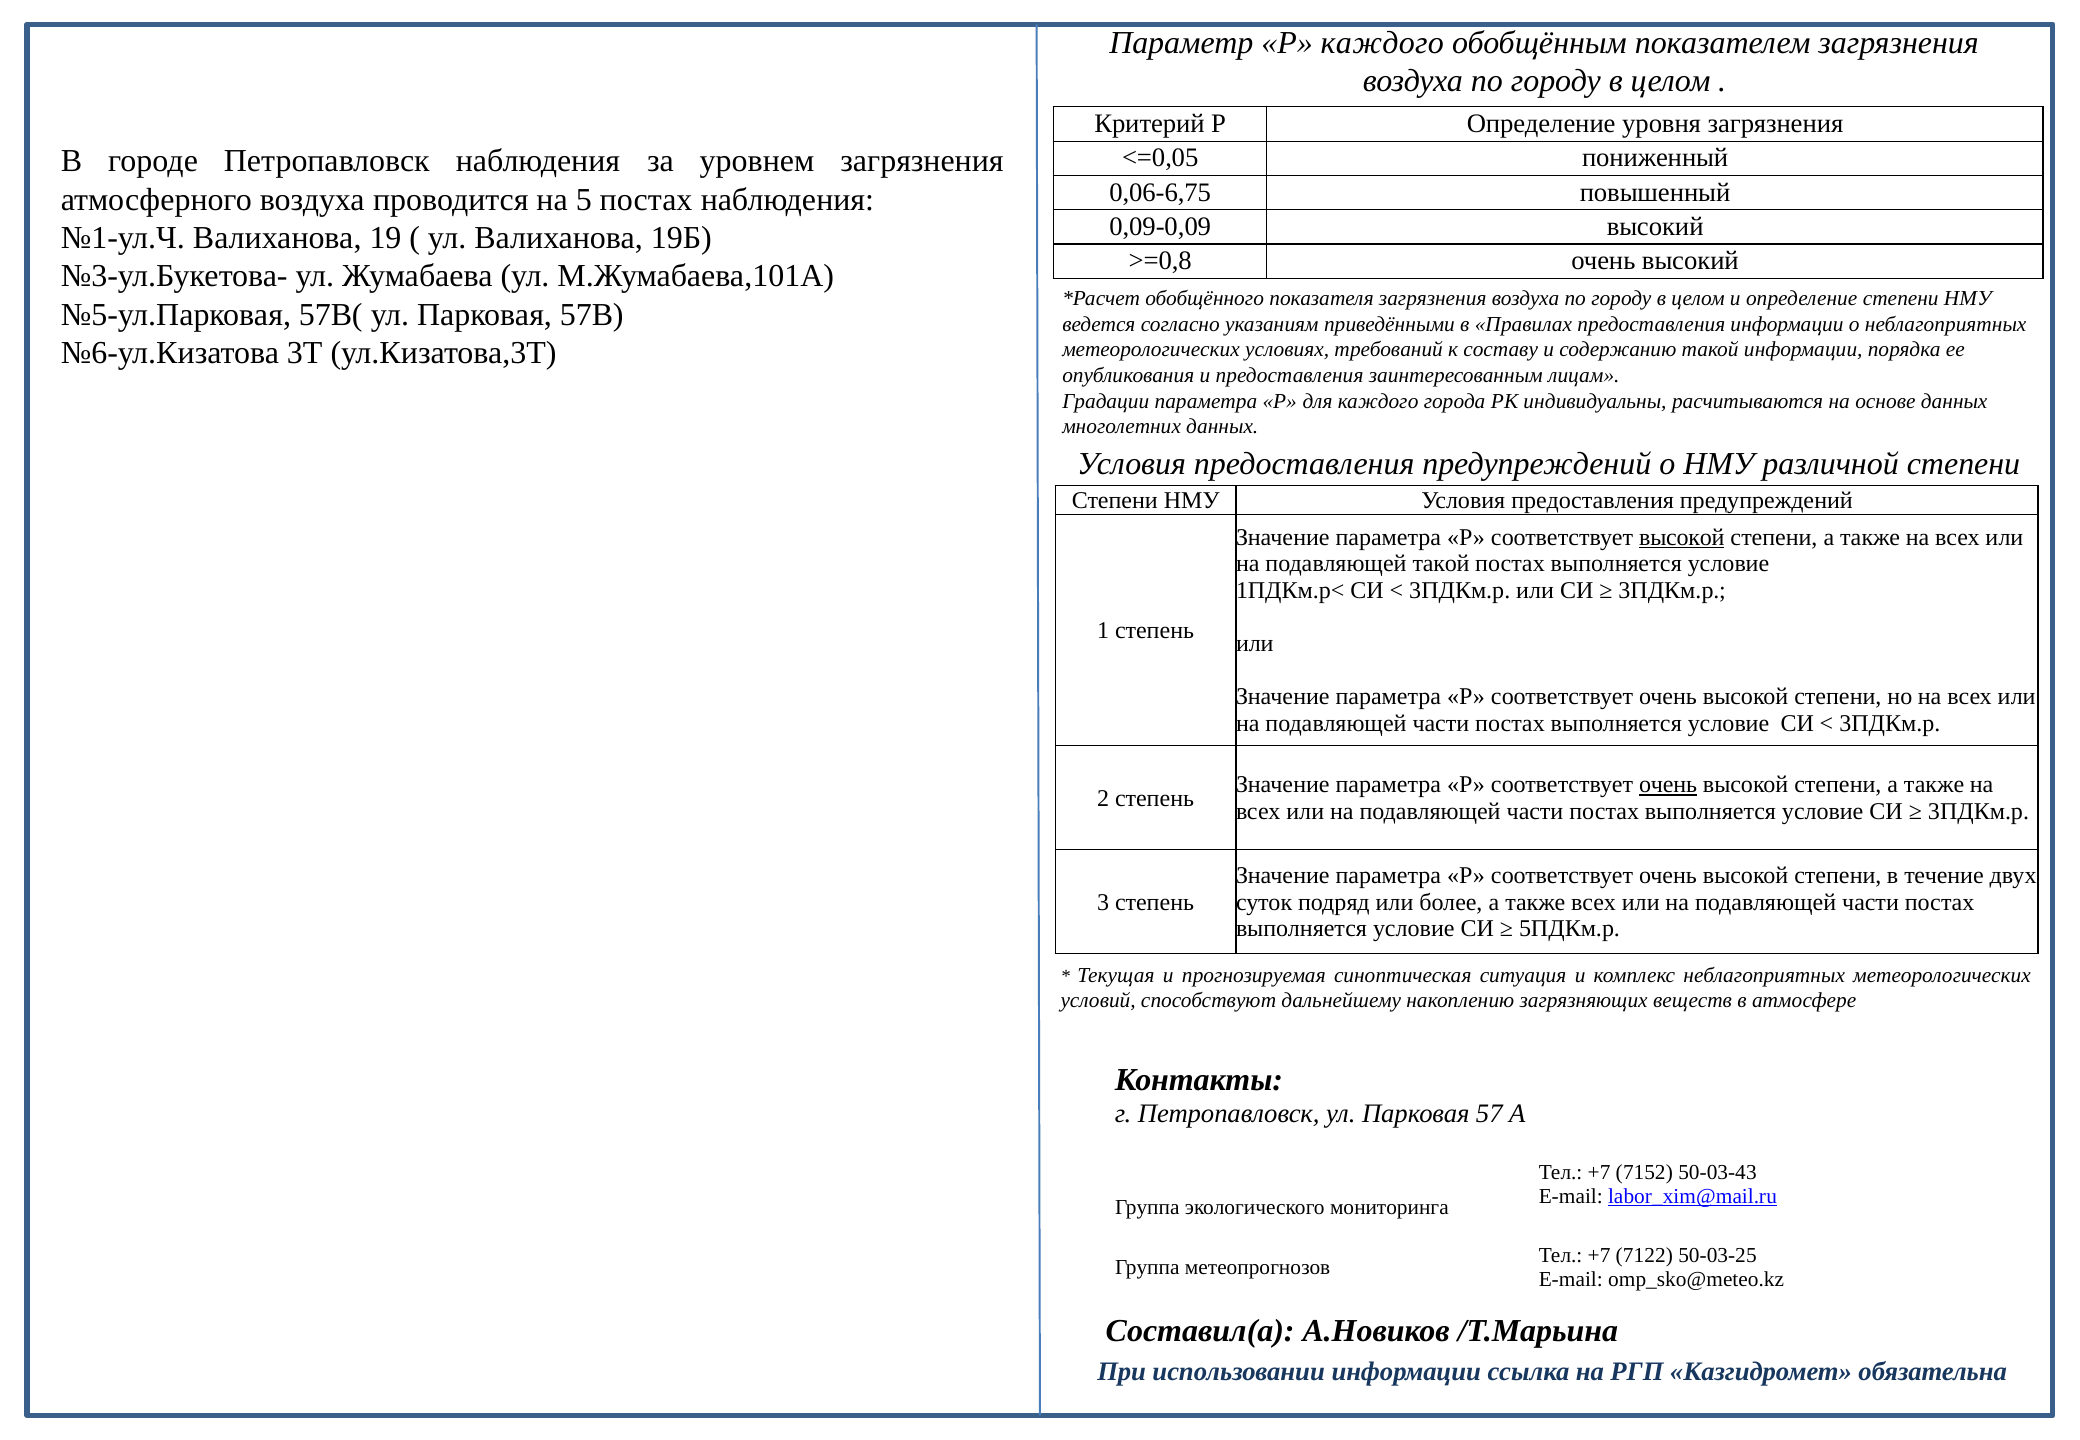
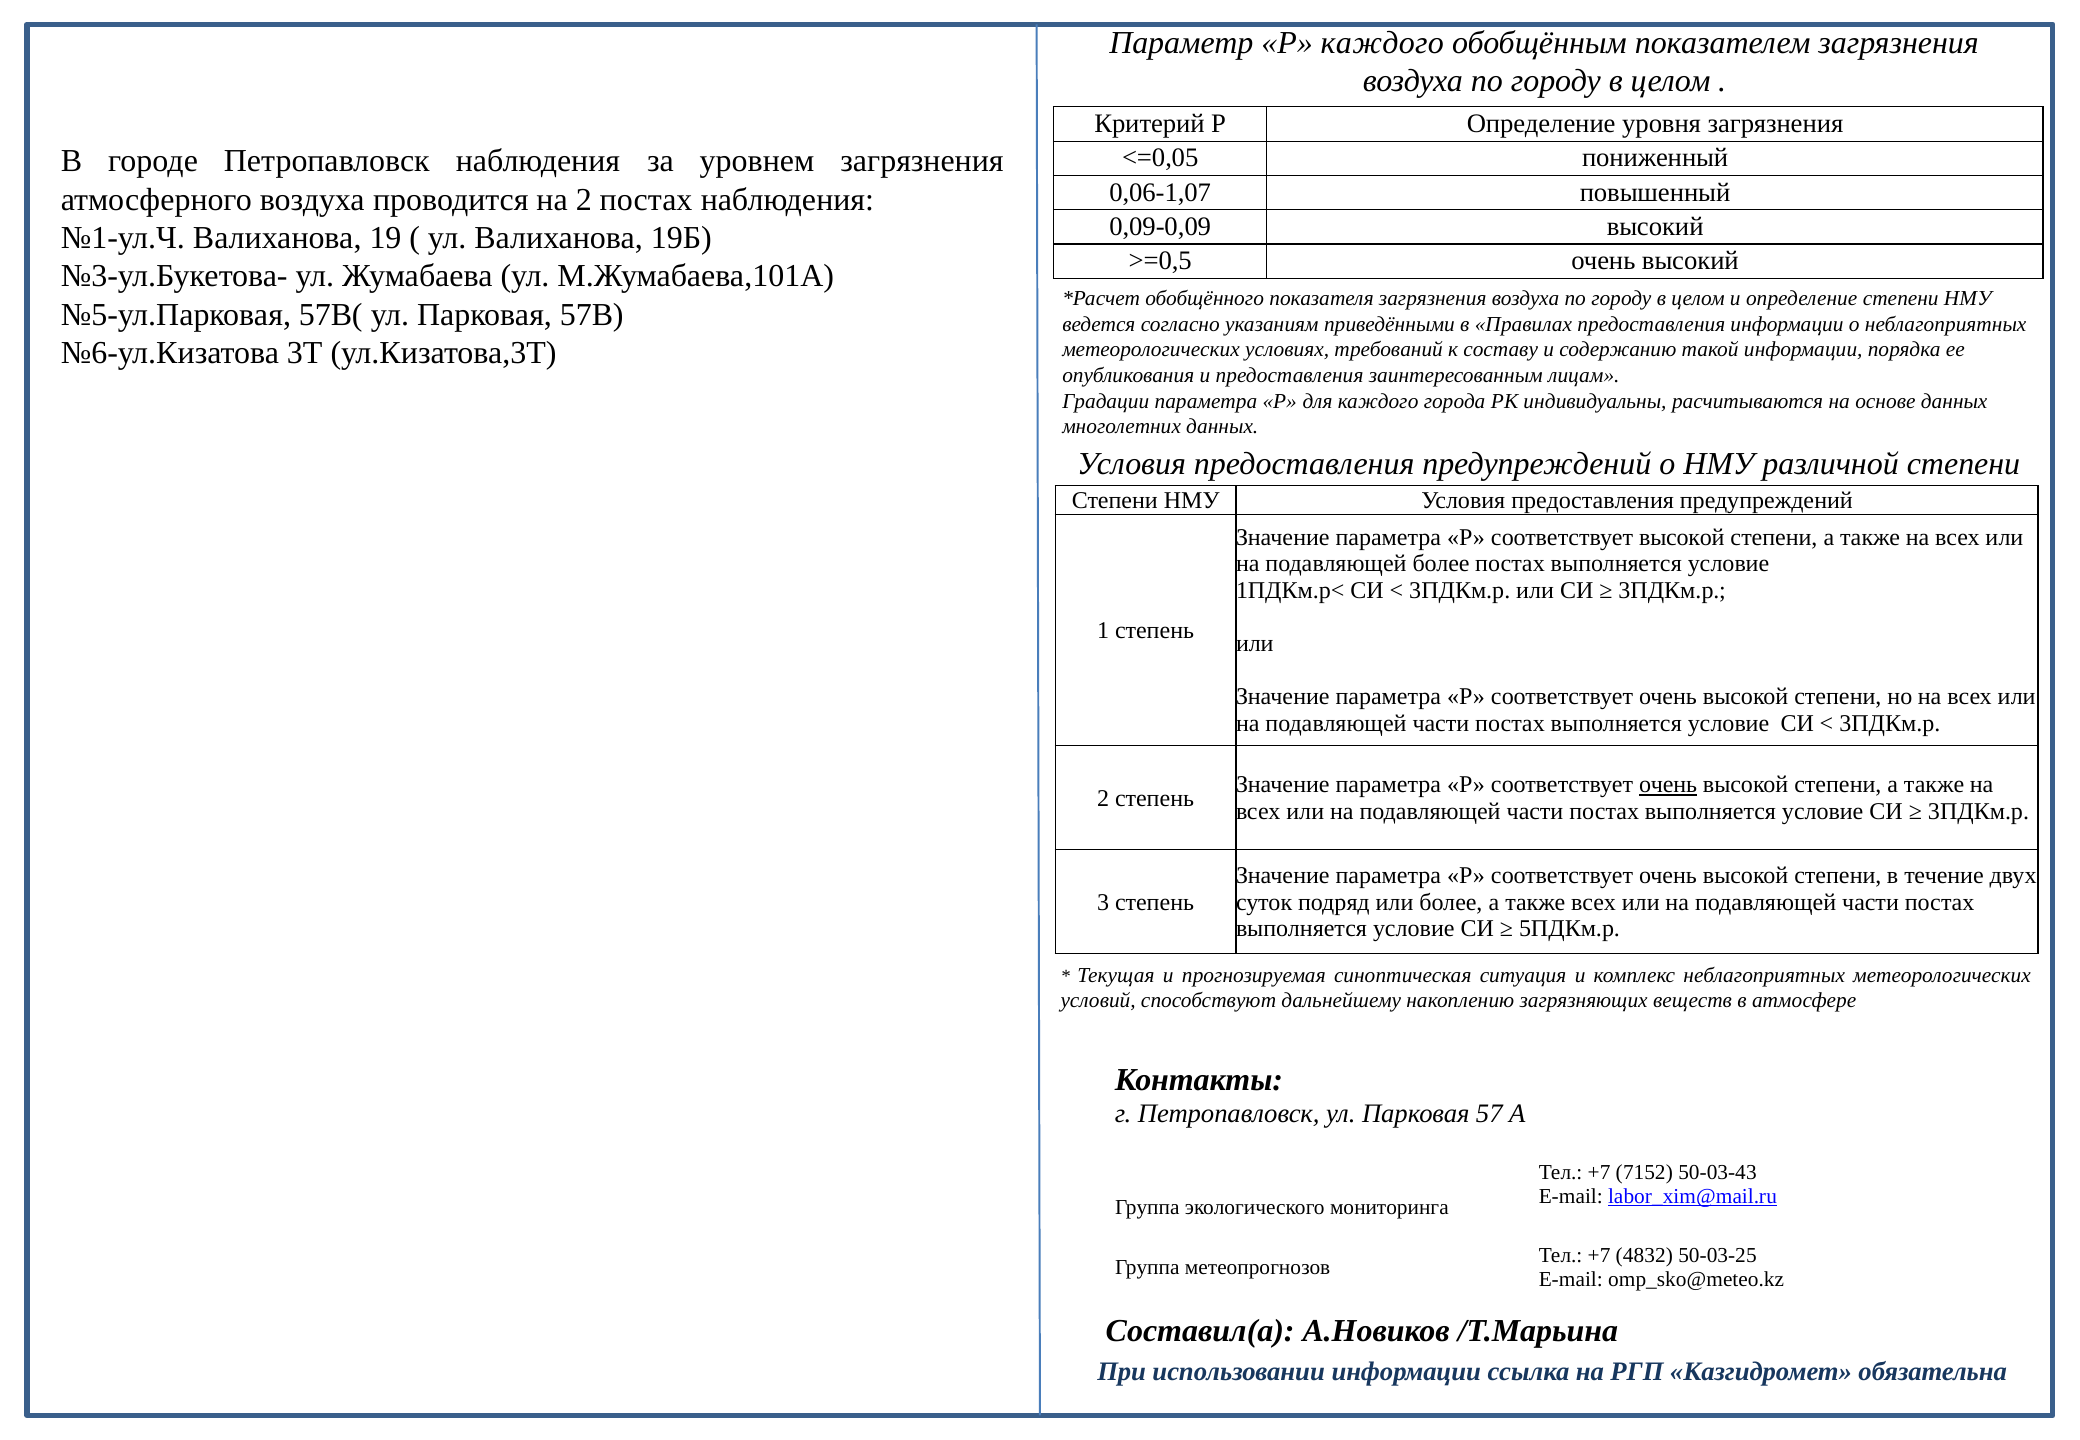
0,06-6,75: 0,06-6,75 -> 0,06-1,07 (1160, 192)
на 5: 5 -> 2 (584, 200)
>=0,8: >=0,8 -> >=0,5 (1160, 261)
высокой underline: present -> none (1682, 537)
подавляющей такой: такой -> более (1441, 564)
7122: 7122 -> 4832 (1644, 1255)
